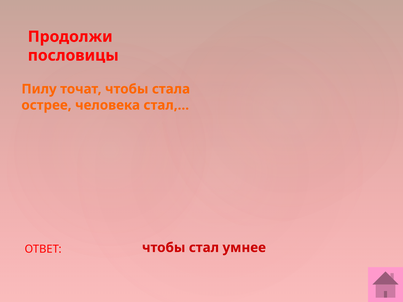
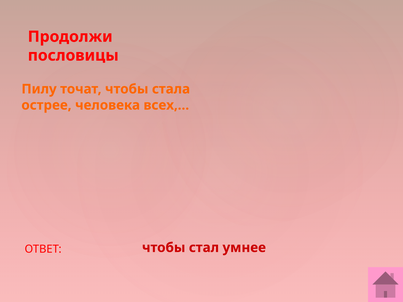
стал,…: стал,… -> всех,… (166, 105)
